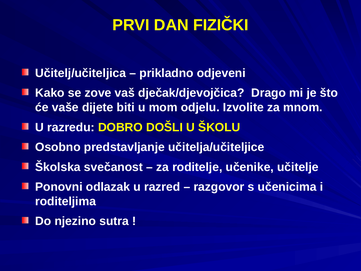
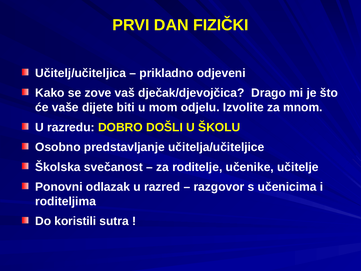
njezino: njezino -> koristili (75, 221)
